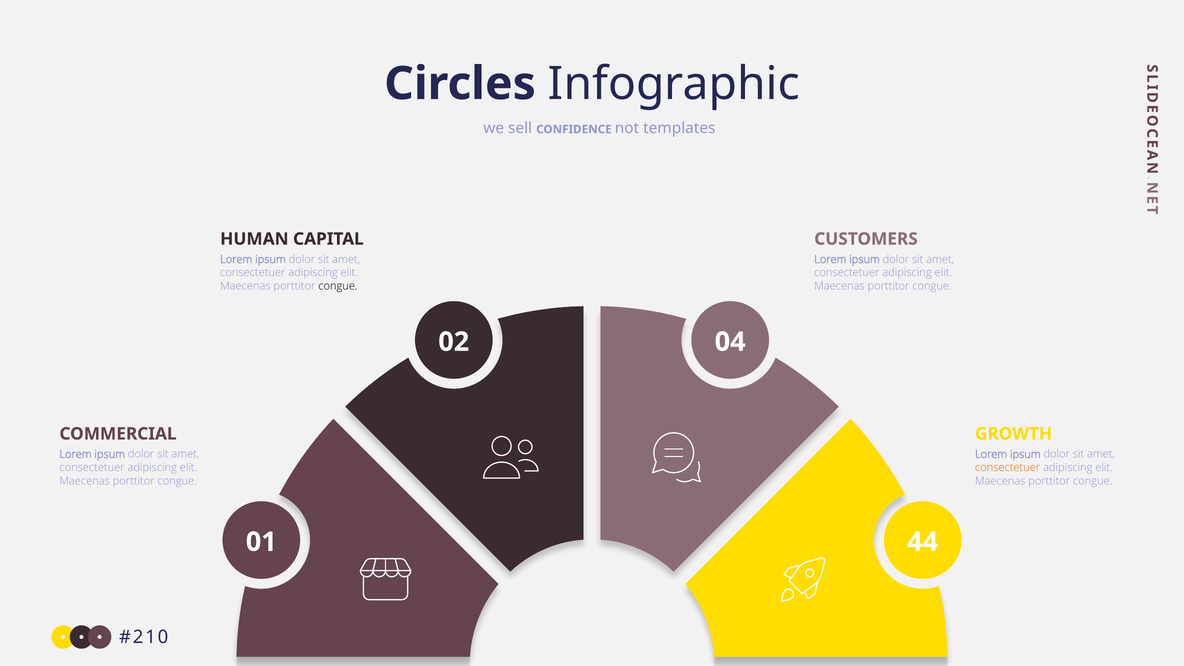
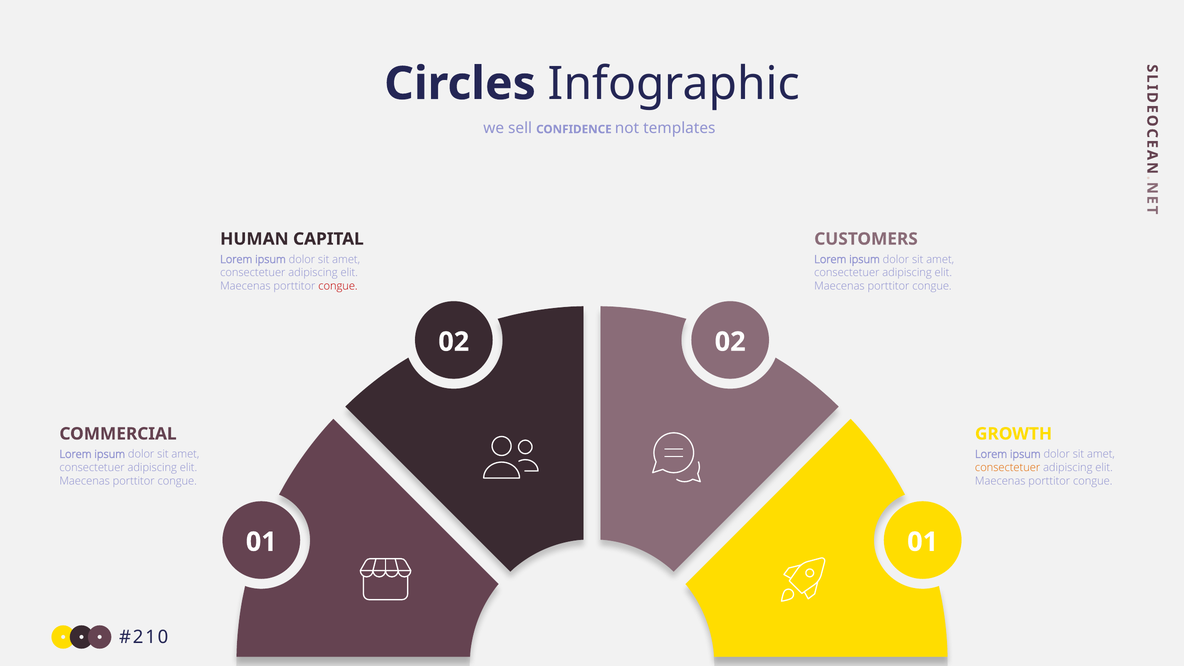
congue colour: black -> red (338, 286)
02 04: 04 -> 02 (730, 342)
01 44: 44 -> 01 (923, 542)
